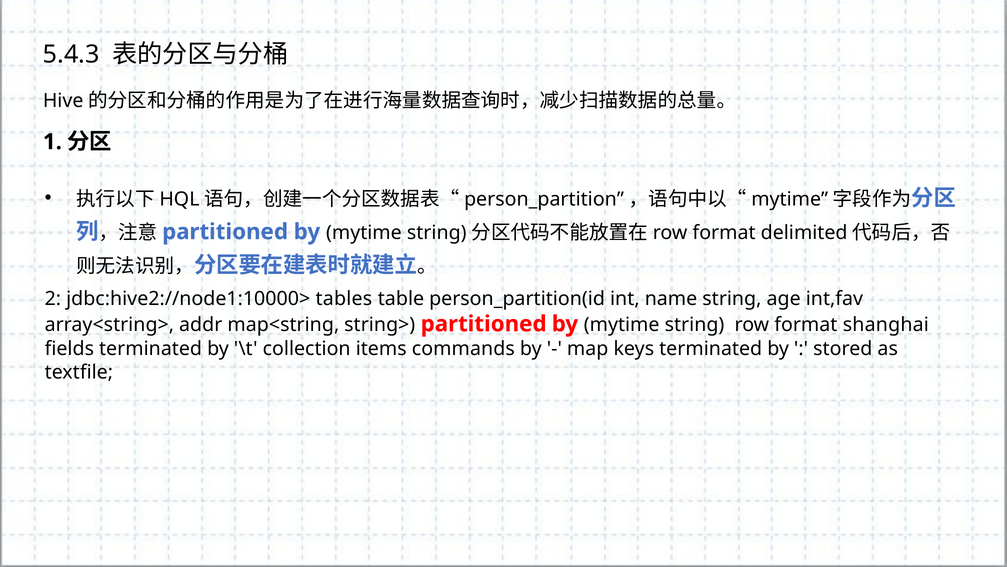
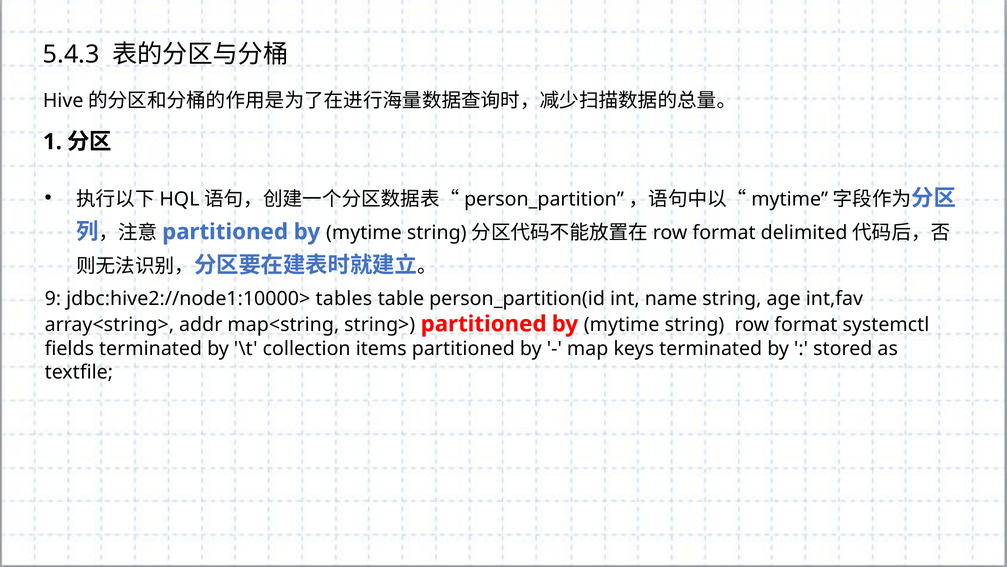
2: 2 -> 9 (53, 298)
shanghai: shanghai -> systemctl (886, 325)
items commands: commands -> partitioned (463, 349)
